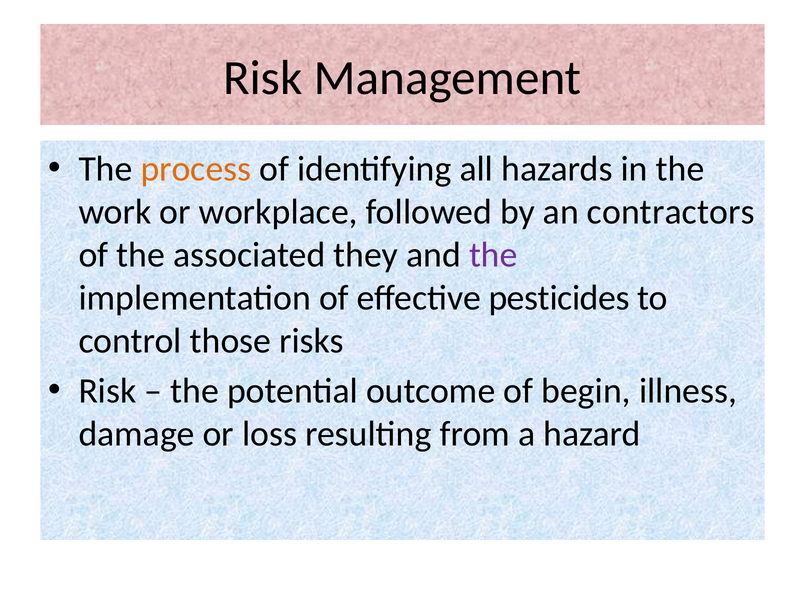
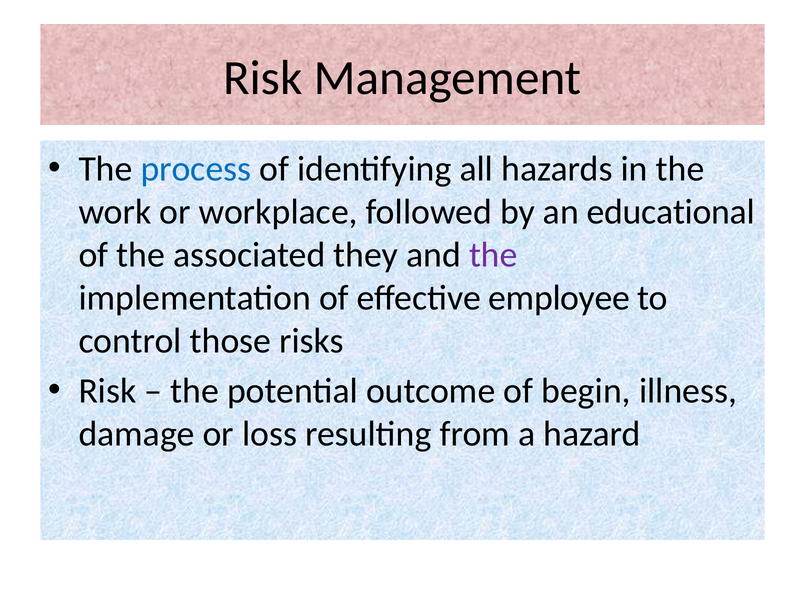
process colour: orange -> blue (196, 169)
contractors: contractors -> educational (671, 212)
pesticides: pesticides -> employee (559, 298)
